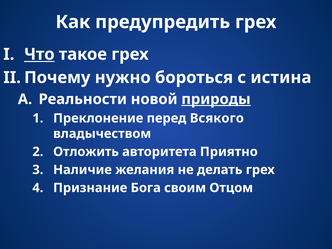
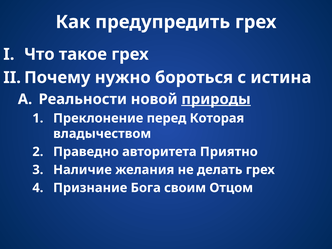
Что underline: present -> none (39, 54)
Всякого: Всякого -> Которая (217, 118)
Отложить: Отложить -> Праведно (86, 152)
